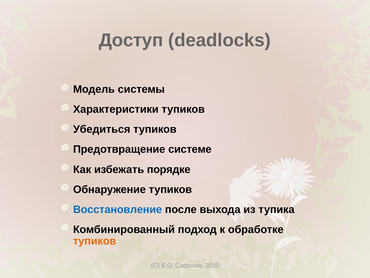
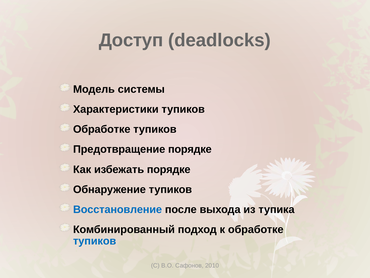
Убедиться: Убедиться -> Обработке (102, 129)
Предотвращение системе: системе -> порядке (190, 149)
тупиков colour: orange -> blue (95, 241)
